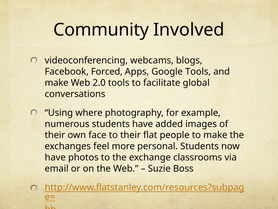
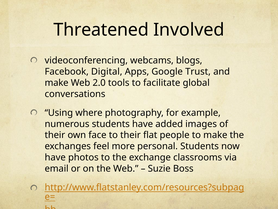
Community: Community -> Threatened (101, 30)
Forced: Forced -> Digital (107, 71)
Google Tools: Tools -> Trust (198, 71)
